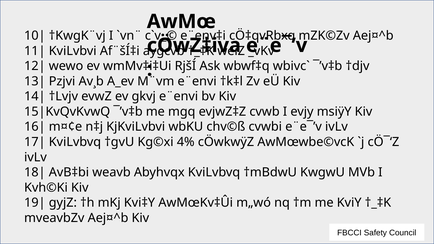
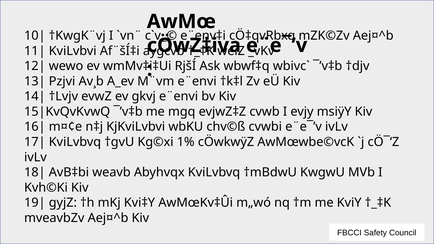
4%: 4% -> 1% (186, 142)
